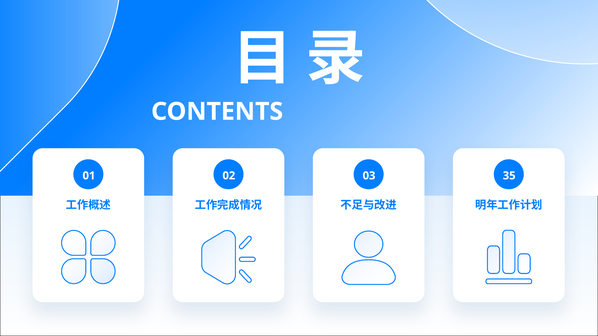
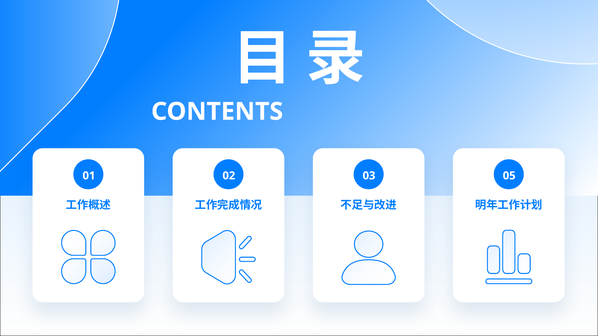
35: 35 -> 05 (509, 176)
